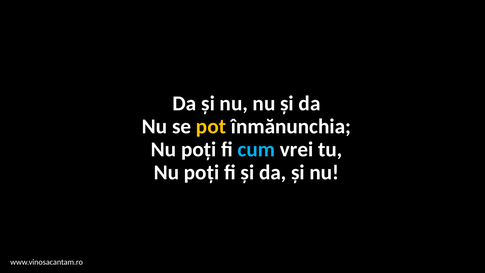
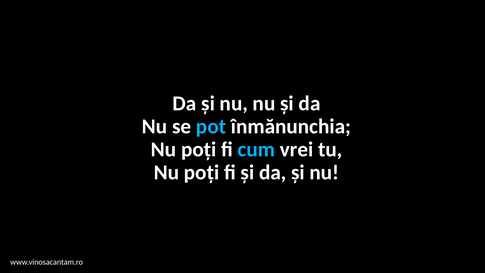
pot colour: yellow -> light blue (211, 126)
